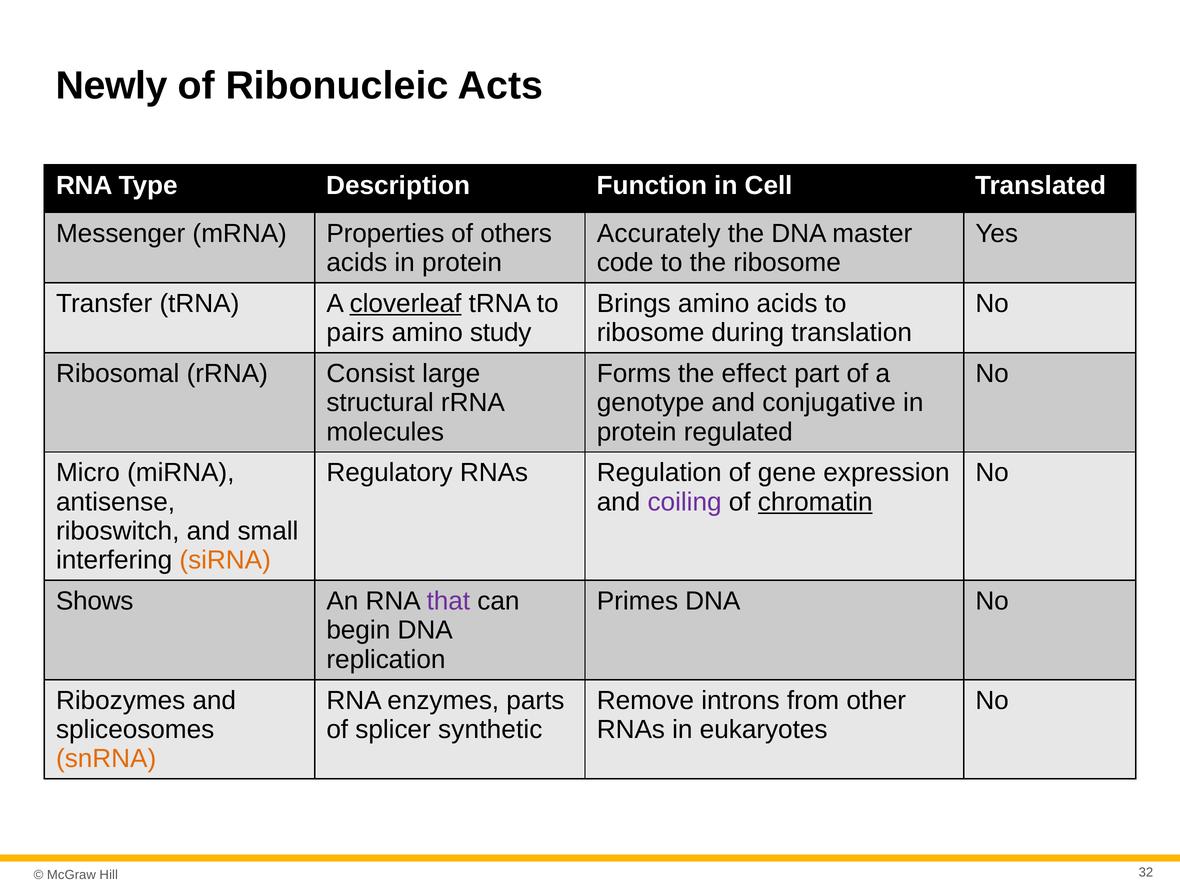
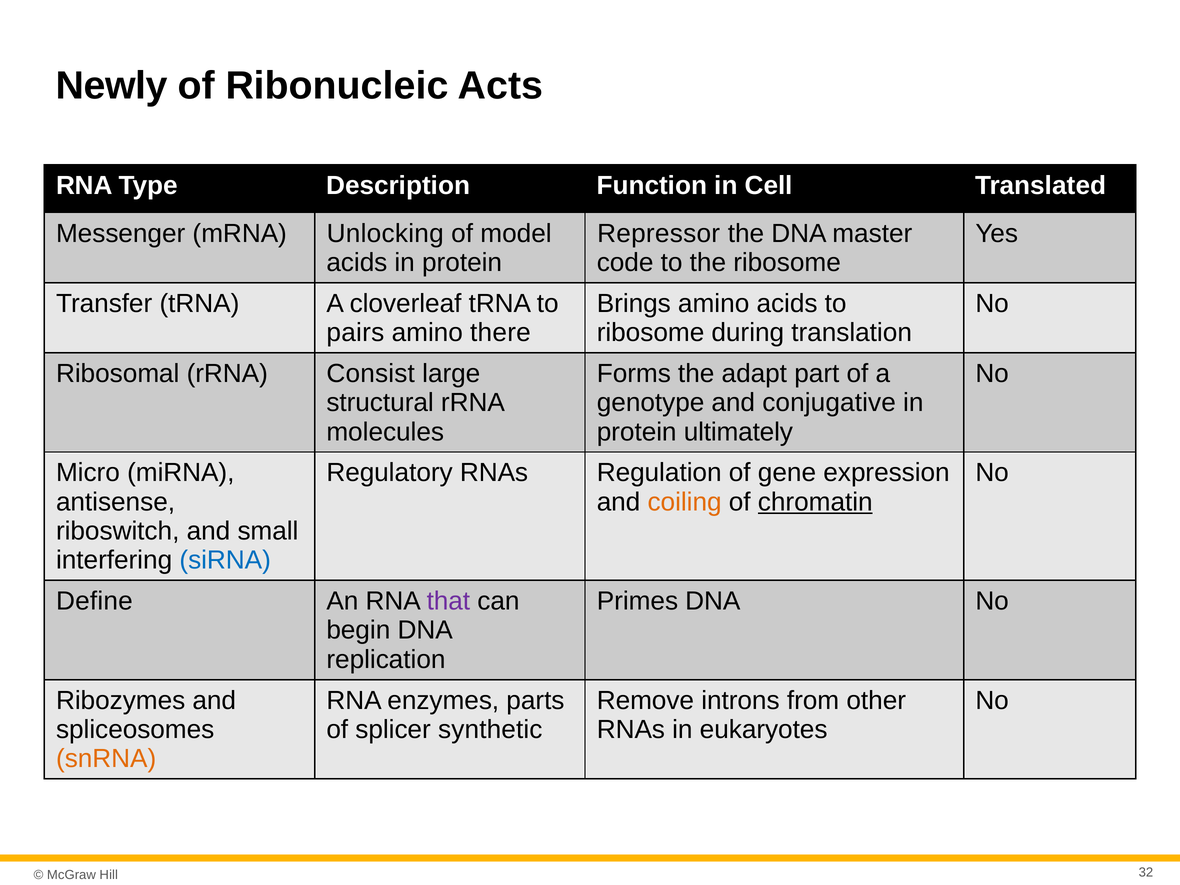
Properties: Properties -> Unlocking (385, 233)
others: others -> model (516, 233)
Accurately: Accurately -> Repressor (659, 233)
cloverleaf underline: present -> none (406, 303)
study: study -> there (500, 333)
effect: effect -> adapt (754, 374)
regulated: regulated -> ultimately (738, 432)
coiling colour: purple -> orange (685, 502)
siRNA colour: orange -> blue (225, 560)
Shows: Shows -> Define (94, 601)
